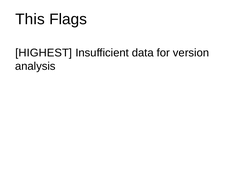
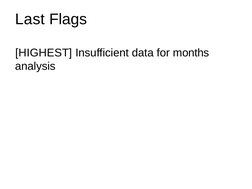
This: This -> Last (30, 19)
version: version -> months (191, 53)
